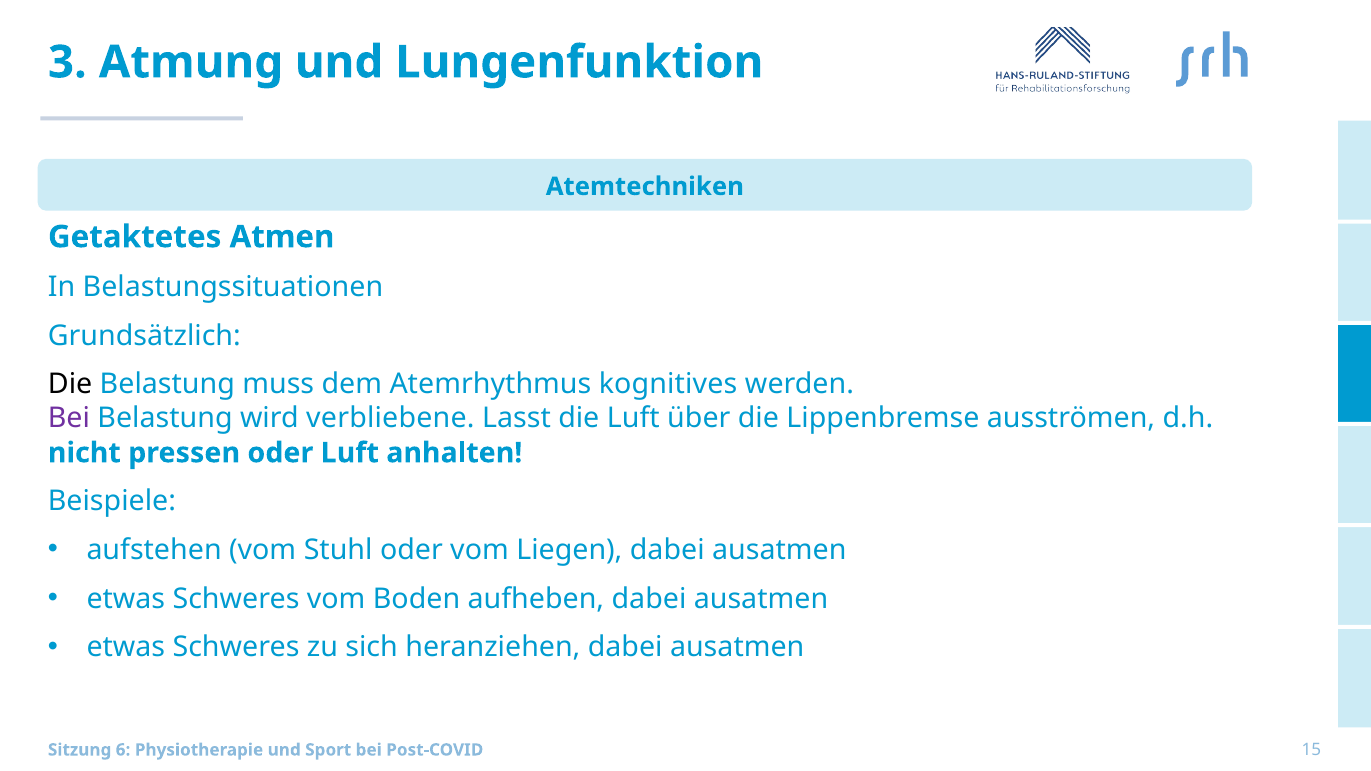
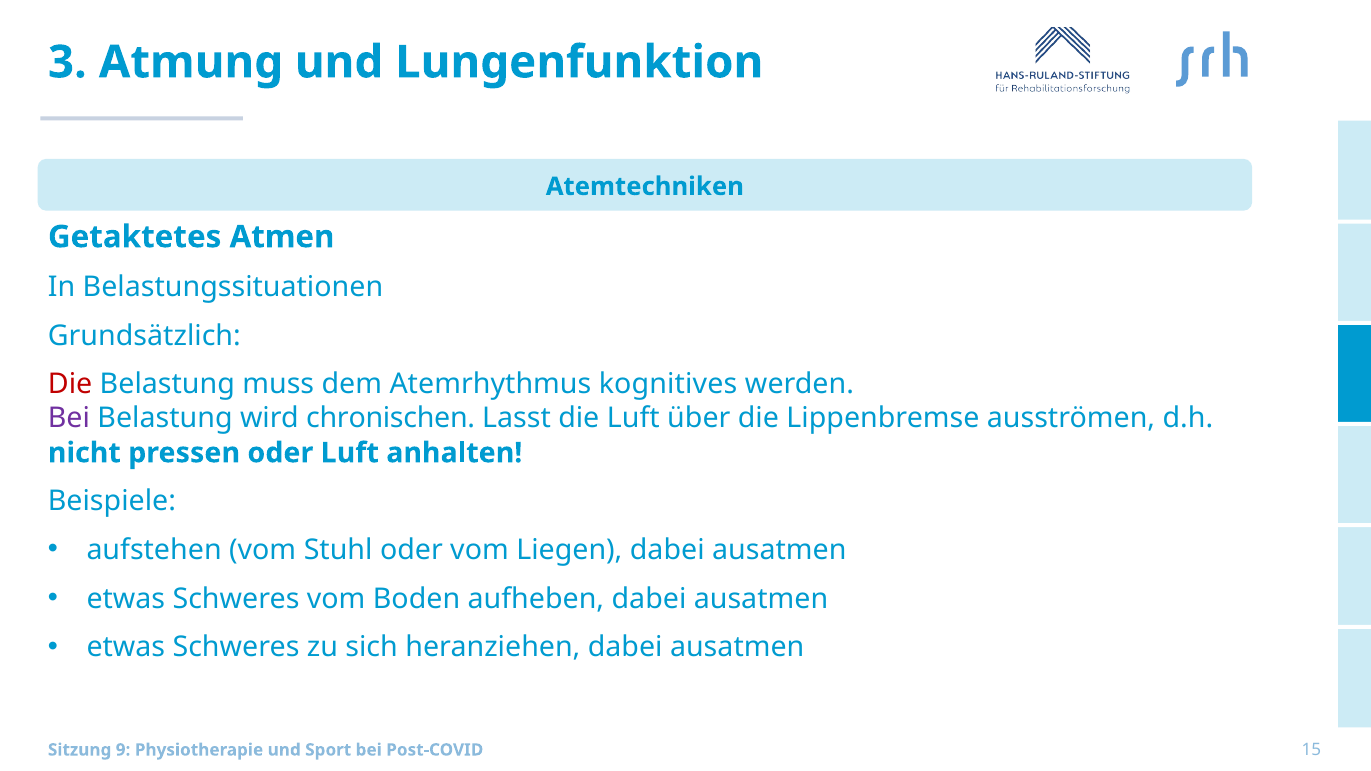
Die colour: black -> red (70, 384)
verbliebene: verbliebene -> chronischen (391, 419)
6: 6 -> 9 (123, 750)
